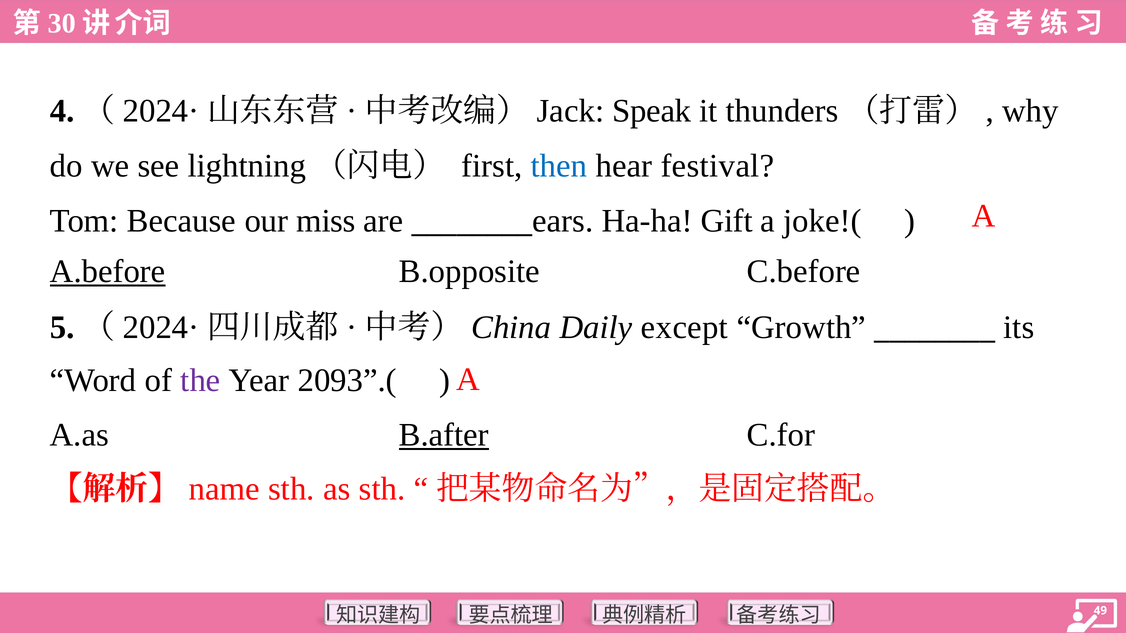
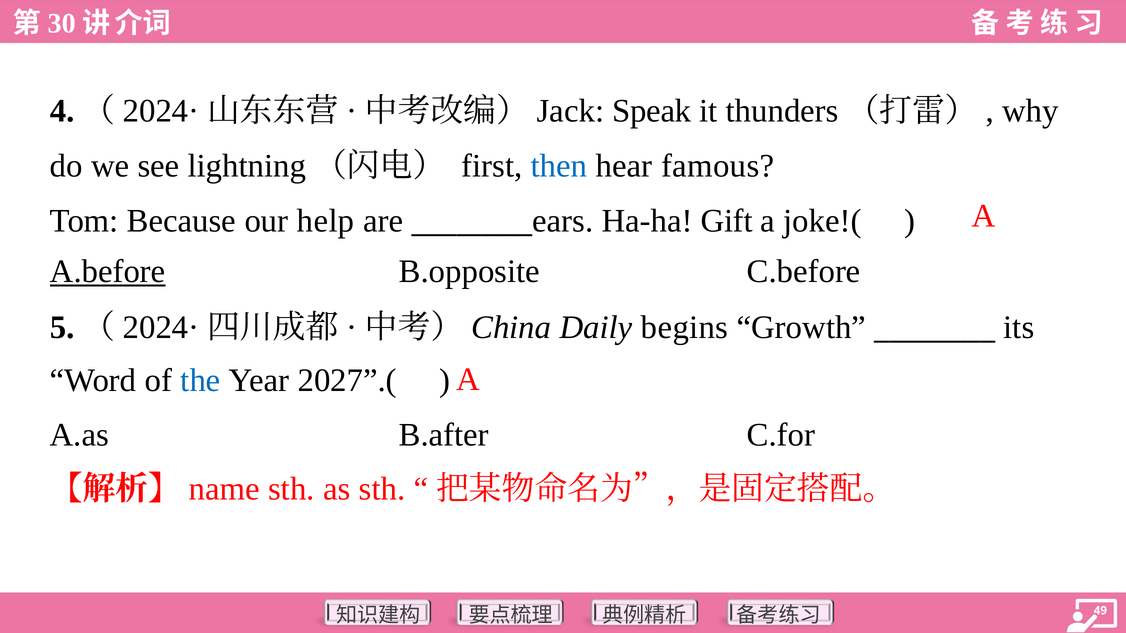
festival: festival -> famous (718, 166)
miss: miss -> help (326, 221)
except: except -> begins (685, 328)
the colour: purple -> blue (200, 380)
2093”.(: 2093”.( -> 2027”.( (347, 380)
B.after underline: present -> none (444, 435)
